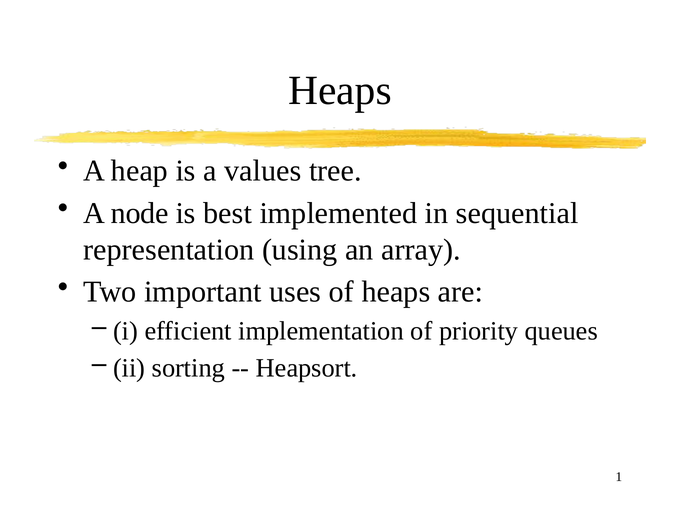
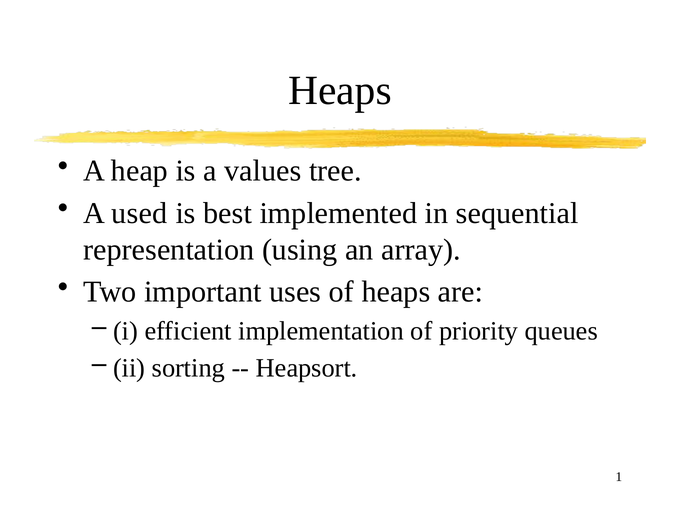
node: node -> used (139, 213)
